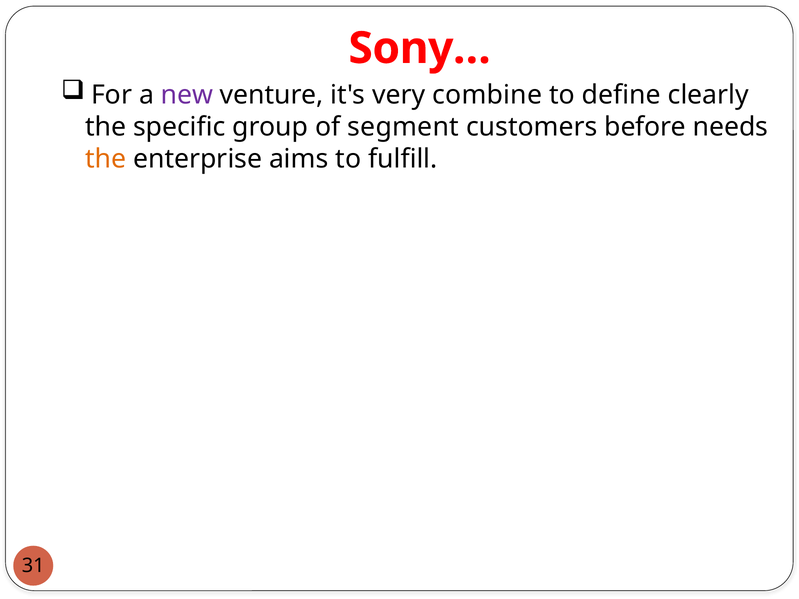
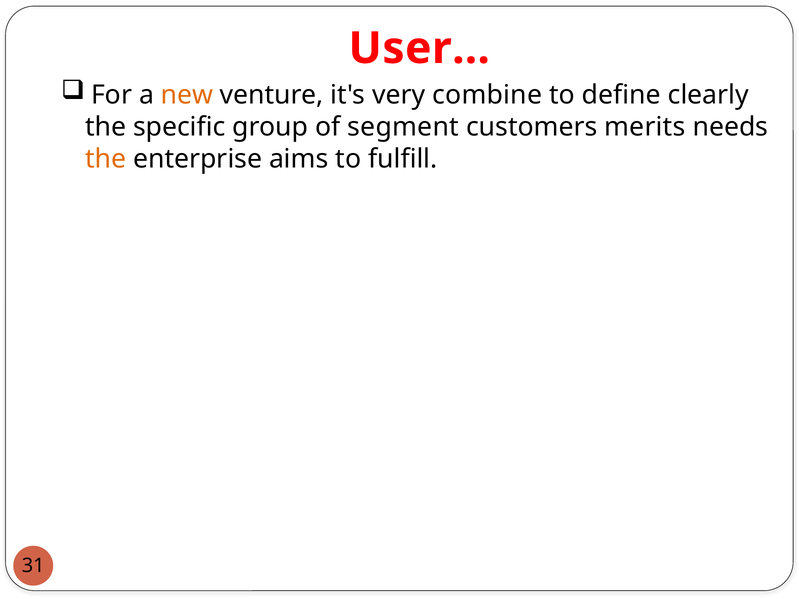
Sony…: Sony… -> User… (419, 48)
new colour: purple -> orange (187, 95)
before: before -> merits (645, 127)
